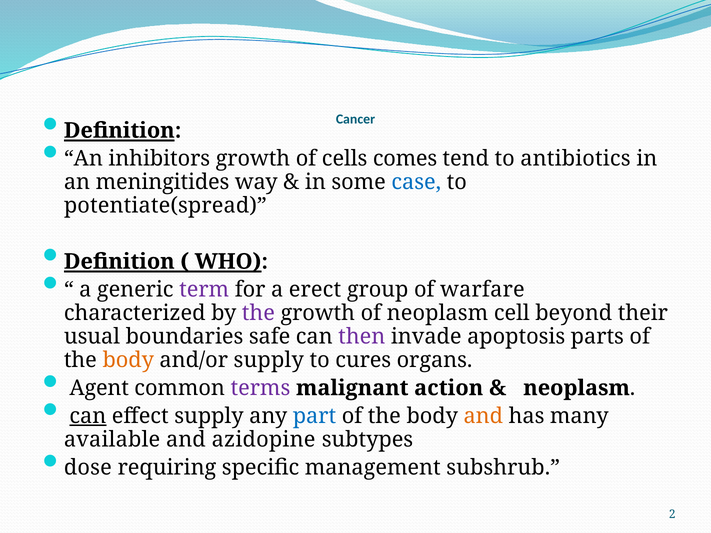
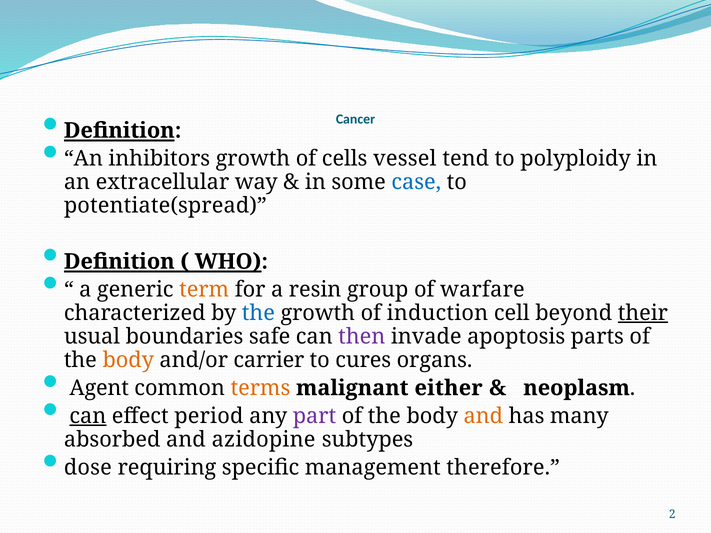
comes: comes -> vessel (405, 159)
antibiotics: antibiotics -> polyploidy (576, 159)
meningitides: meningitides -> extracellular (162, 182)
term colour: purple -> orange (204, 290)
erect: erect -> resin (315, 290)
the colour: purple -> blue (258, 313)
of neoplasm: neoplasm -> induction (437, 313)
their underline: none -> present (643, 313)
and/or supply: supply -> carrier (269, 360)
terms colour: purple -> orange (260, 388)
action: action -> either (449, 388)
effect supply: supply -> period (209, 416)
part colour: blue -> purple (314, 416)
available: available -> absorbed (112, 440)
subshrub: subshrub -> therefore (503, 468)
